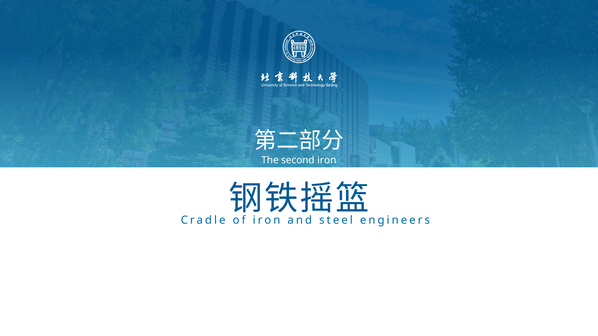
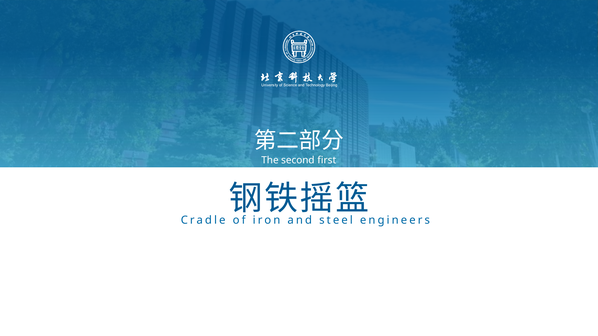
second iron: iron -> first (327, 160)
